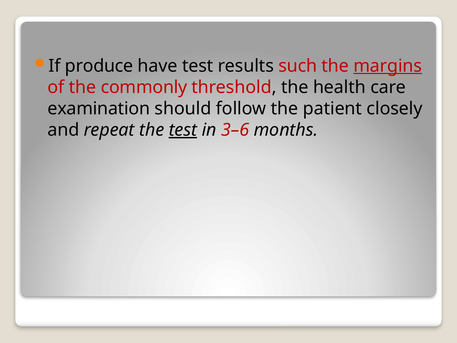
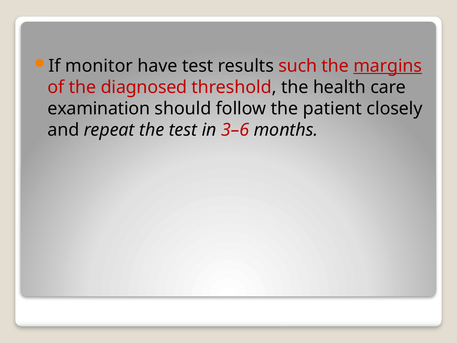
produce: produce -> monitor (99, 66)
commonly: commonly -> diagnosed (144, 87)
test underline: present -> none (183, 130)
